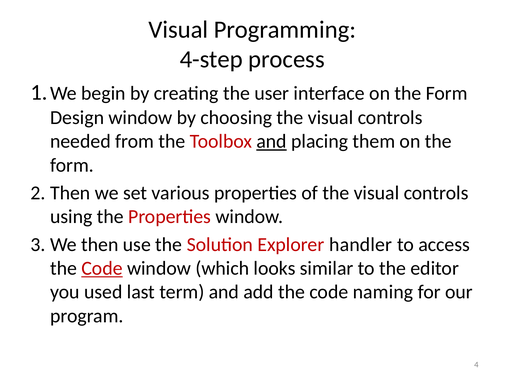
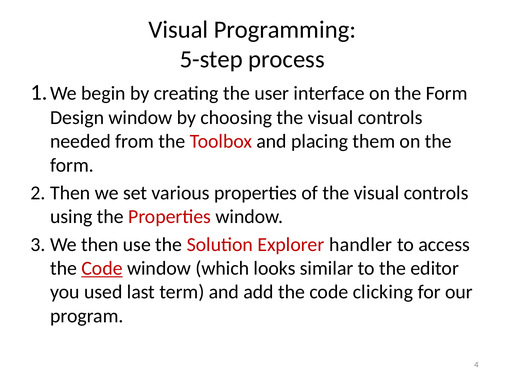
4-step: 4-step -> 5-step (211, 59)
and underline: present -> none (272, 141)
naming: naming -> clicking (383, 292)
